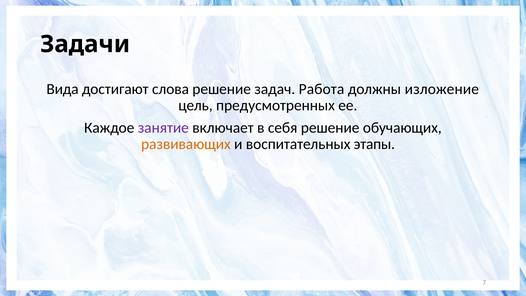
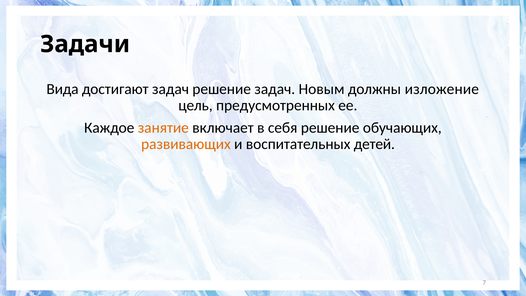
достигают слова: слова -> задач (171, 89)
Работа: Работа -> Новым (322, 89)
занятие colour: purple -> orange (163, 128)
этапы: этапы -> детей (374, 144)
